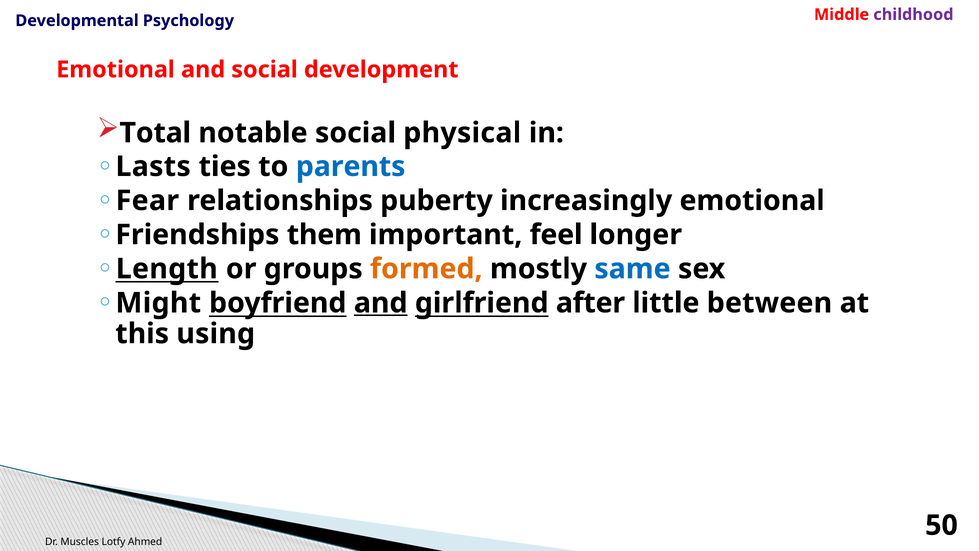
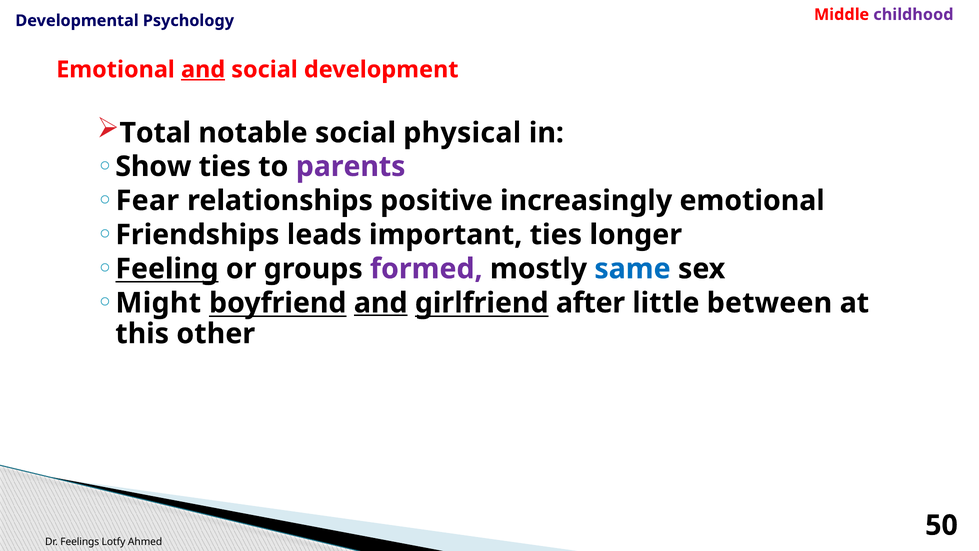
and underline: none -> present (203, 70)
Lasts: Lasts -> Show (153, 166)
parents colour: blue -> purple (351, 166)
puberty: puberty -> positive (436, 201)
them: them -> leads (324, 235)
important feel: feel -> ties (556, 235)
Length: Length -> Feeling (167, 269)
formed colour: orange -> purple (426, 269)
using: using -> other (216, 334)
Muscles: Muscles -> Feelings (80, 542)
